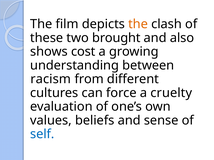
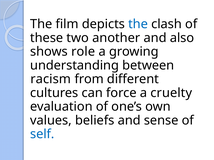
the colour: orange -> blue (138, 24)
brought: brought -> another (116, 38)
cost: cost -> role (83, 52)
